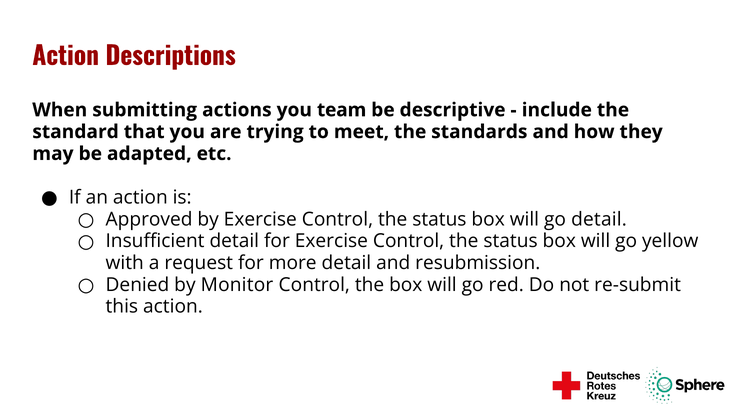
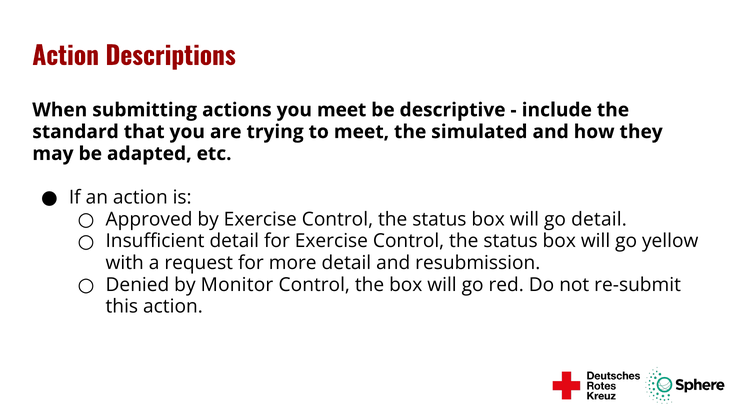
you team: team -> meet (342, 110)
standards: standards -> simulated (479, 132)
